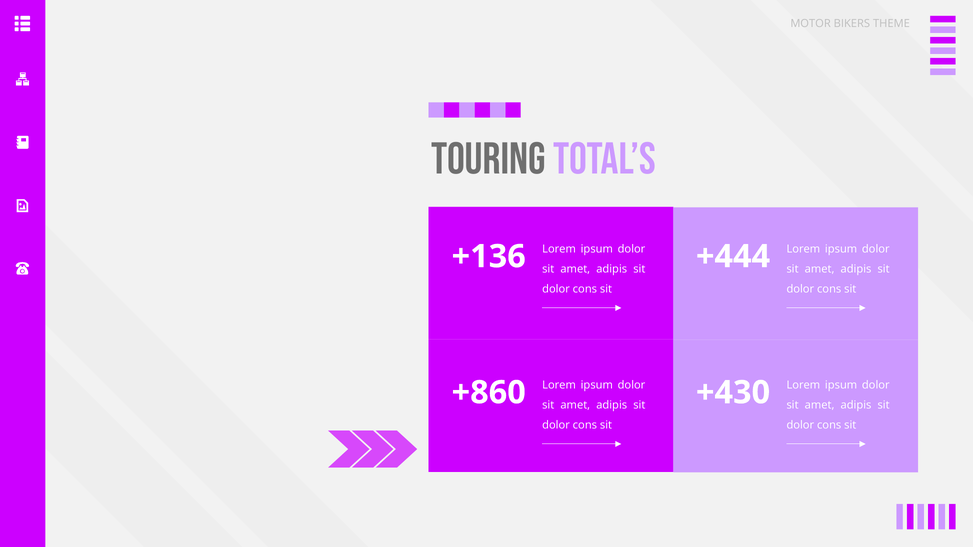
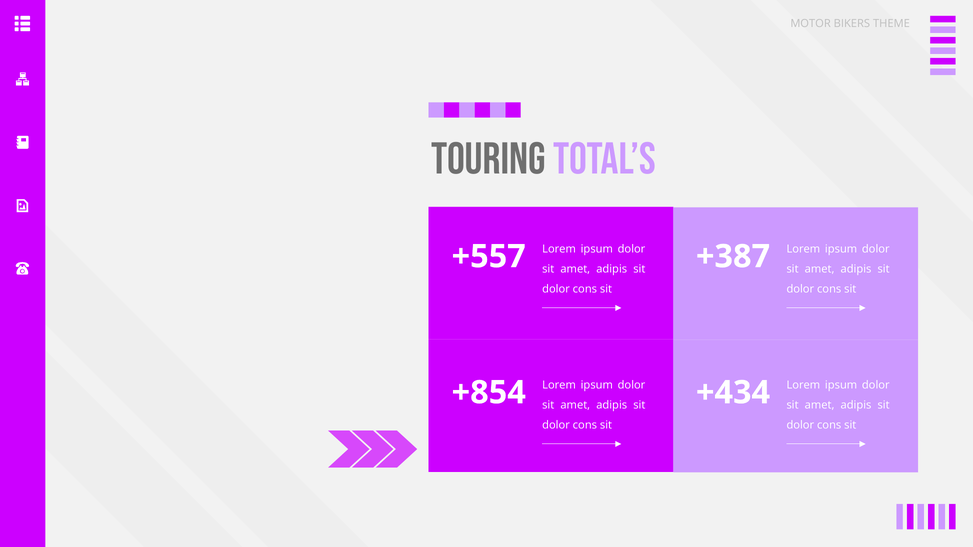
+136: +136 -> +557 (489, 257)
+444: +444 -> +387 (733, 257)
+860: +860 -> +854 (489, 393)
+430: +430 -> +434 (733, 393)
